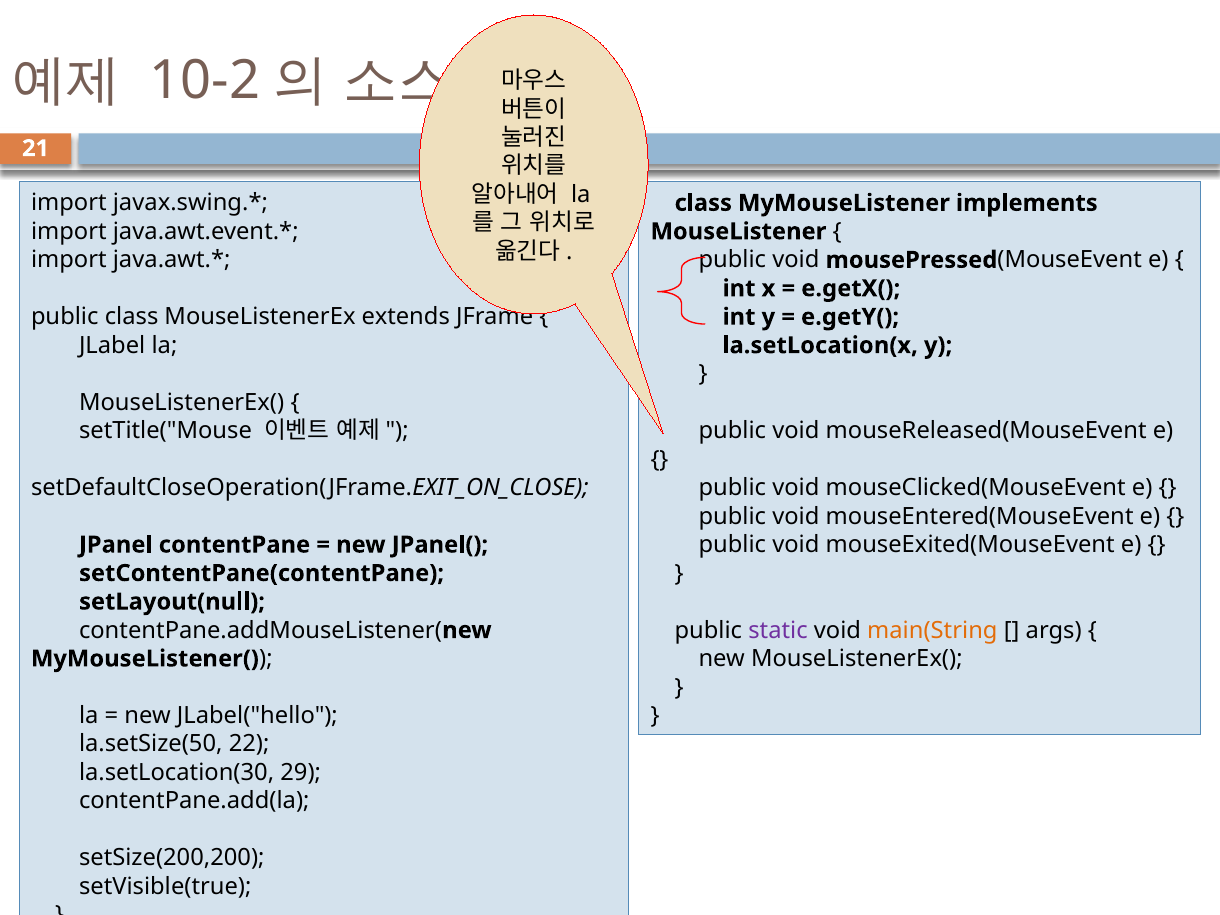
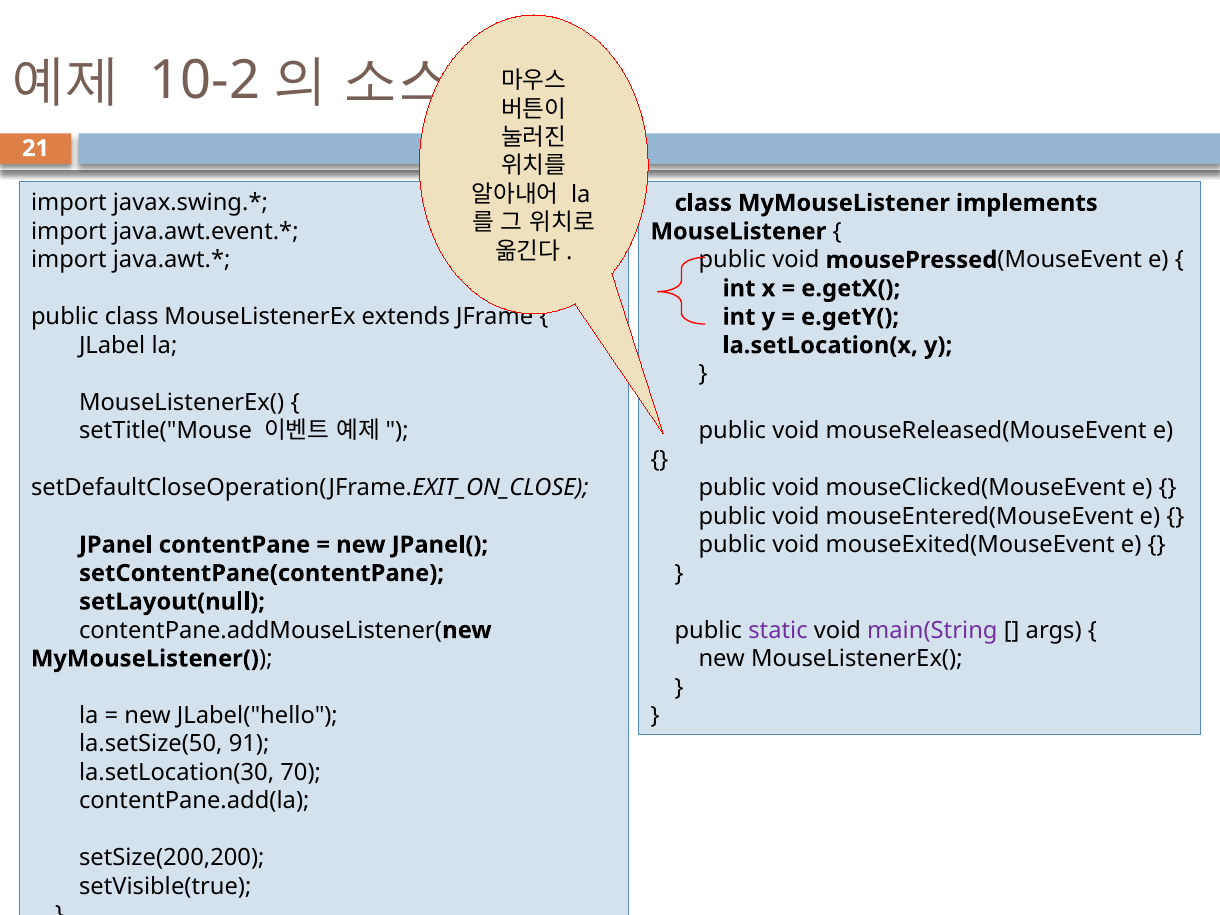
main(String colour: orange -> purple (932, 630)
22: 22 -> 91 (249, 744)
29: 29 -> 70 (301, 773)
